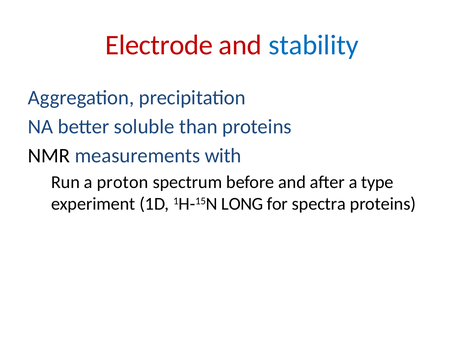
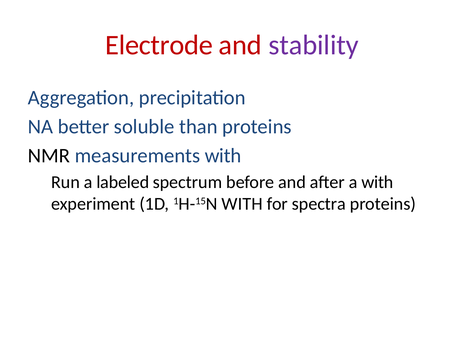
stability colour: blue -> purple (314, 45)
proton: proton -> labeled (123, 182)
a type: type -> with (377, 182)
1H-15N LONG: LONG -> WITH (242, 204)
